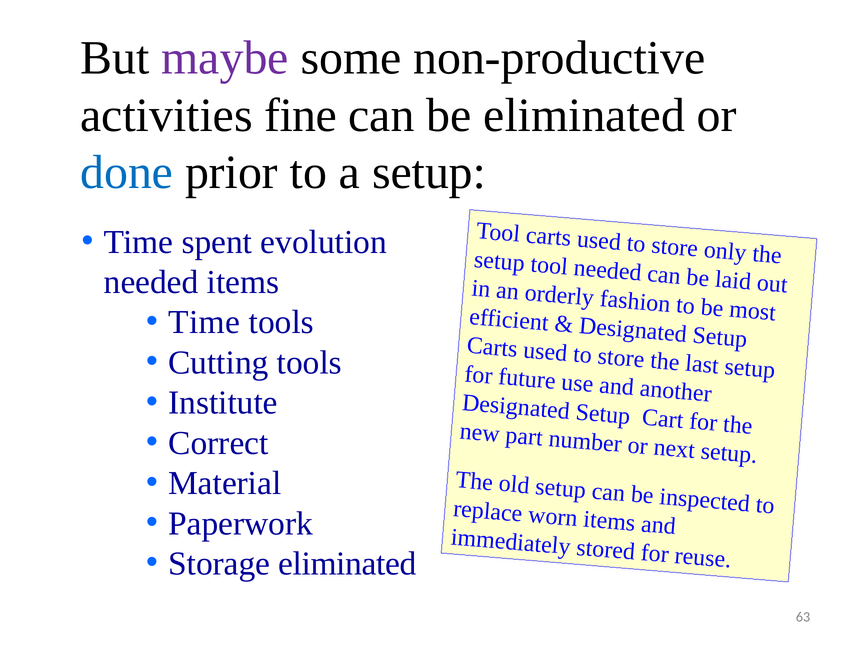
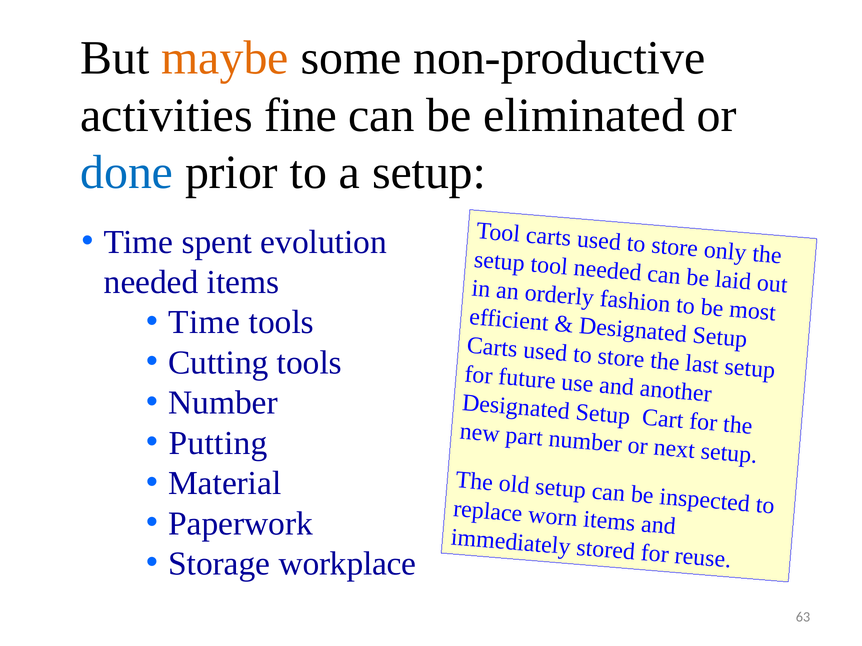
maybe colour: purple -> orange (225, 58)
Institute: Institute -> Number (223, 403)
Correct: Correct -> Putting (218, 443)
Storage eliminated: eliminated -> workplace (347, 564)
